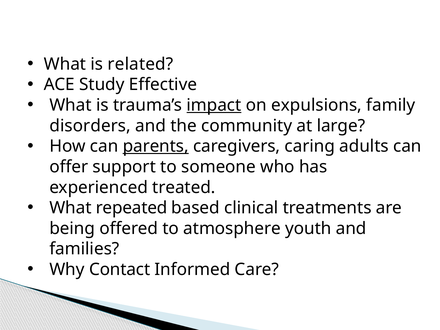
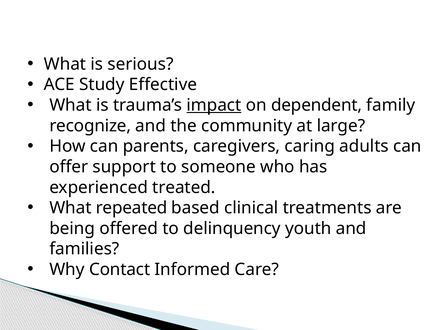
related: related -> serious (141, 64)
expulsions: expulsions -> dependent (317, 105)
disorders: disorders -> recognize (90, 126)
parents underline: present -> none (156, 146)
atmosphere: atmosphere -> delinquency (232, 228)
